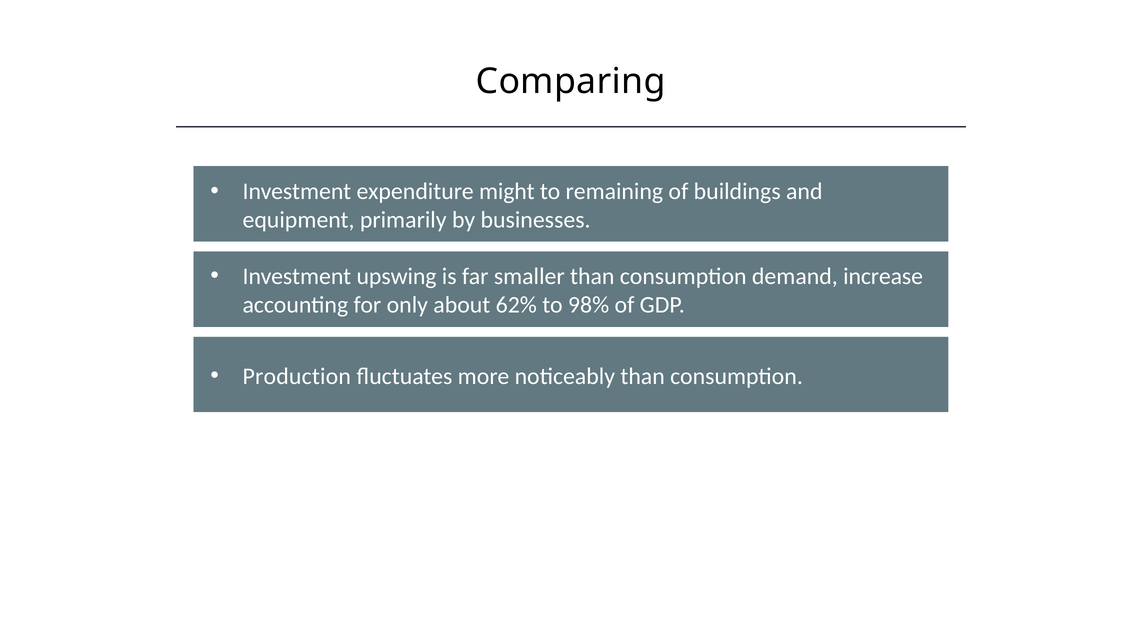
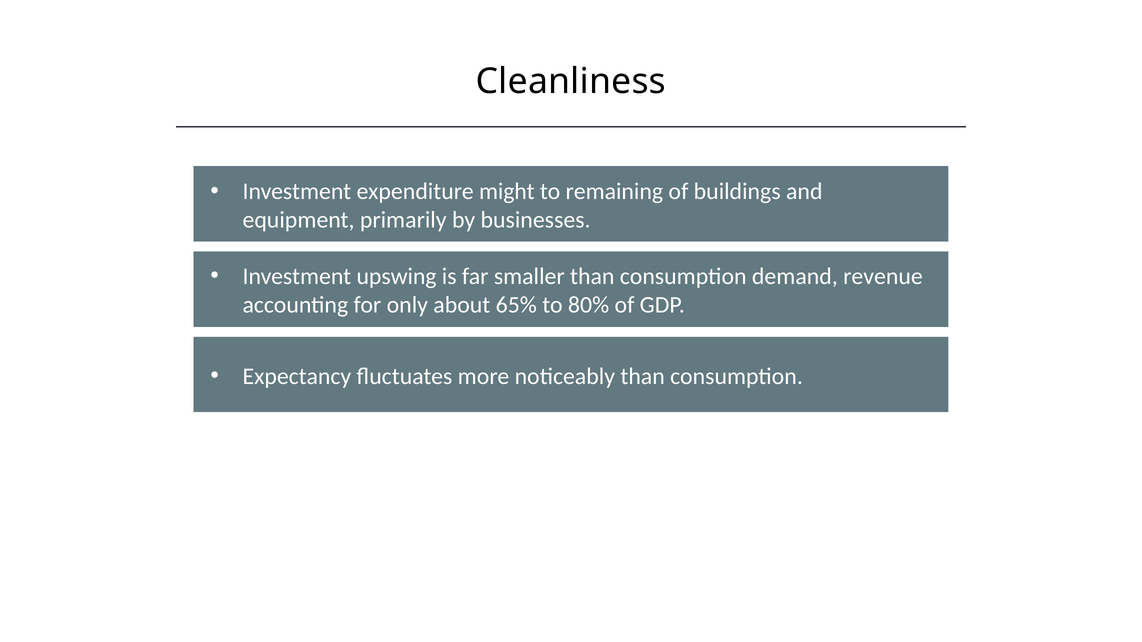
Comparing: Comparing -> Cleanliness (571, 82)
increase: increase -> revenue (883, 276)
62%: 62% -> 65% (516, 305)
98%: 98% -> 80% (589, 305)
Production: Production -> Expectancy (297, 377)
